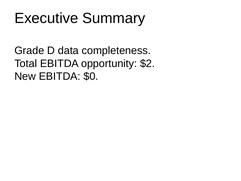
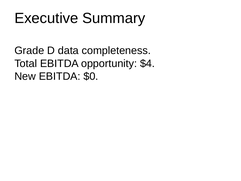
$2: $2 -> $4 (147, 63)
